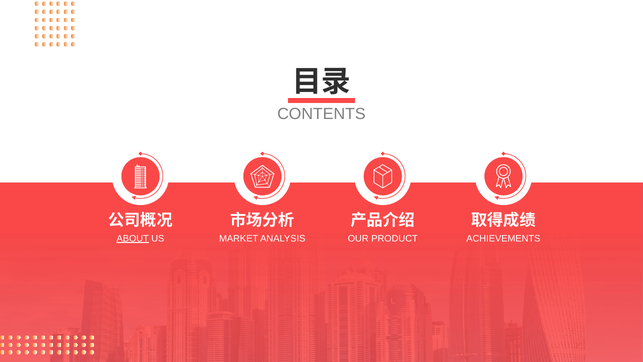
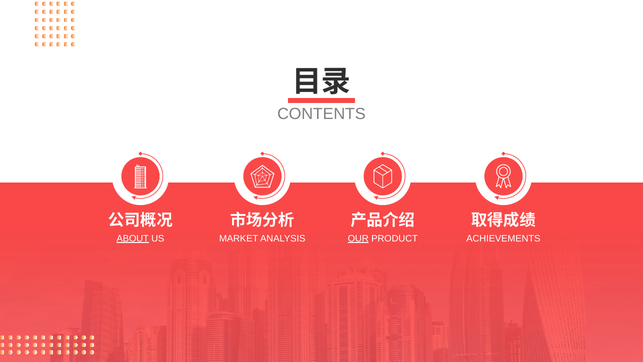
OUR underline: none -> present (358, 238)
